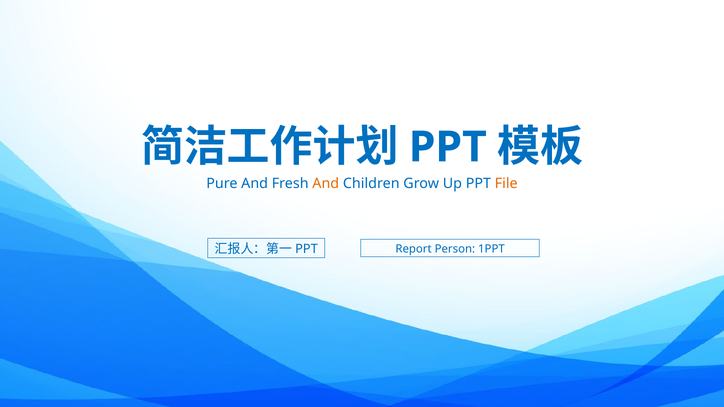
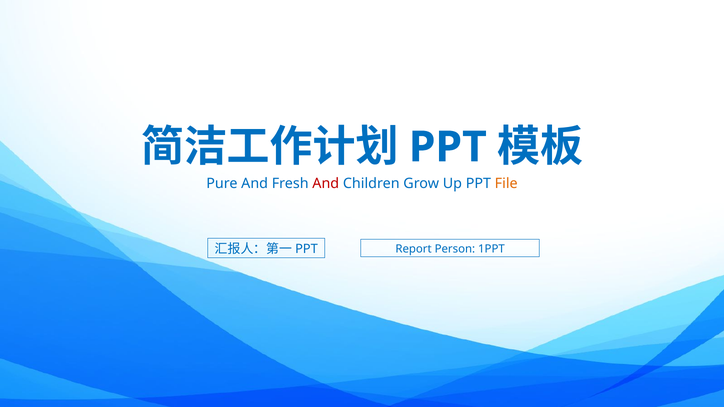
And colour: orange -> red (326, 184)
